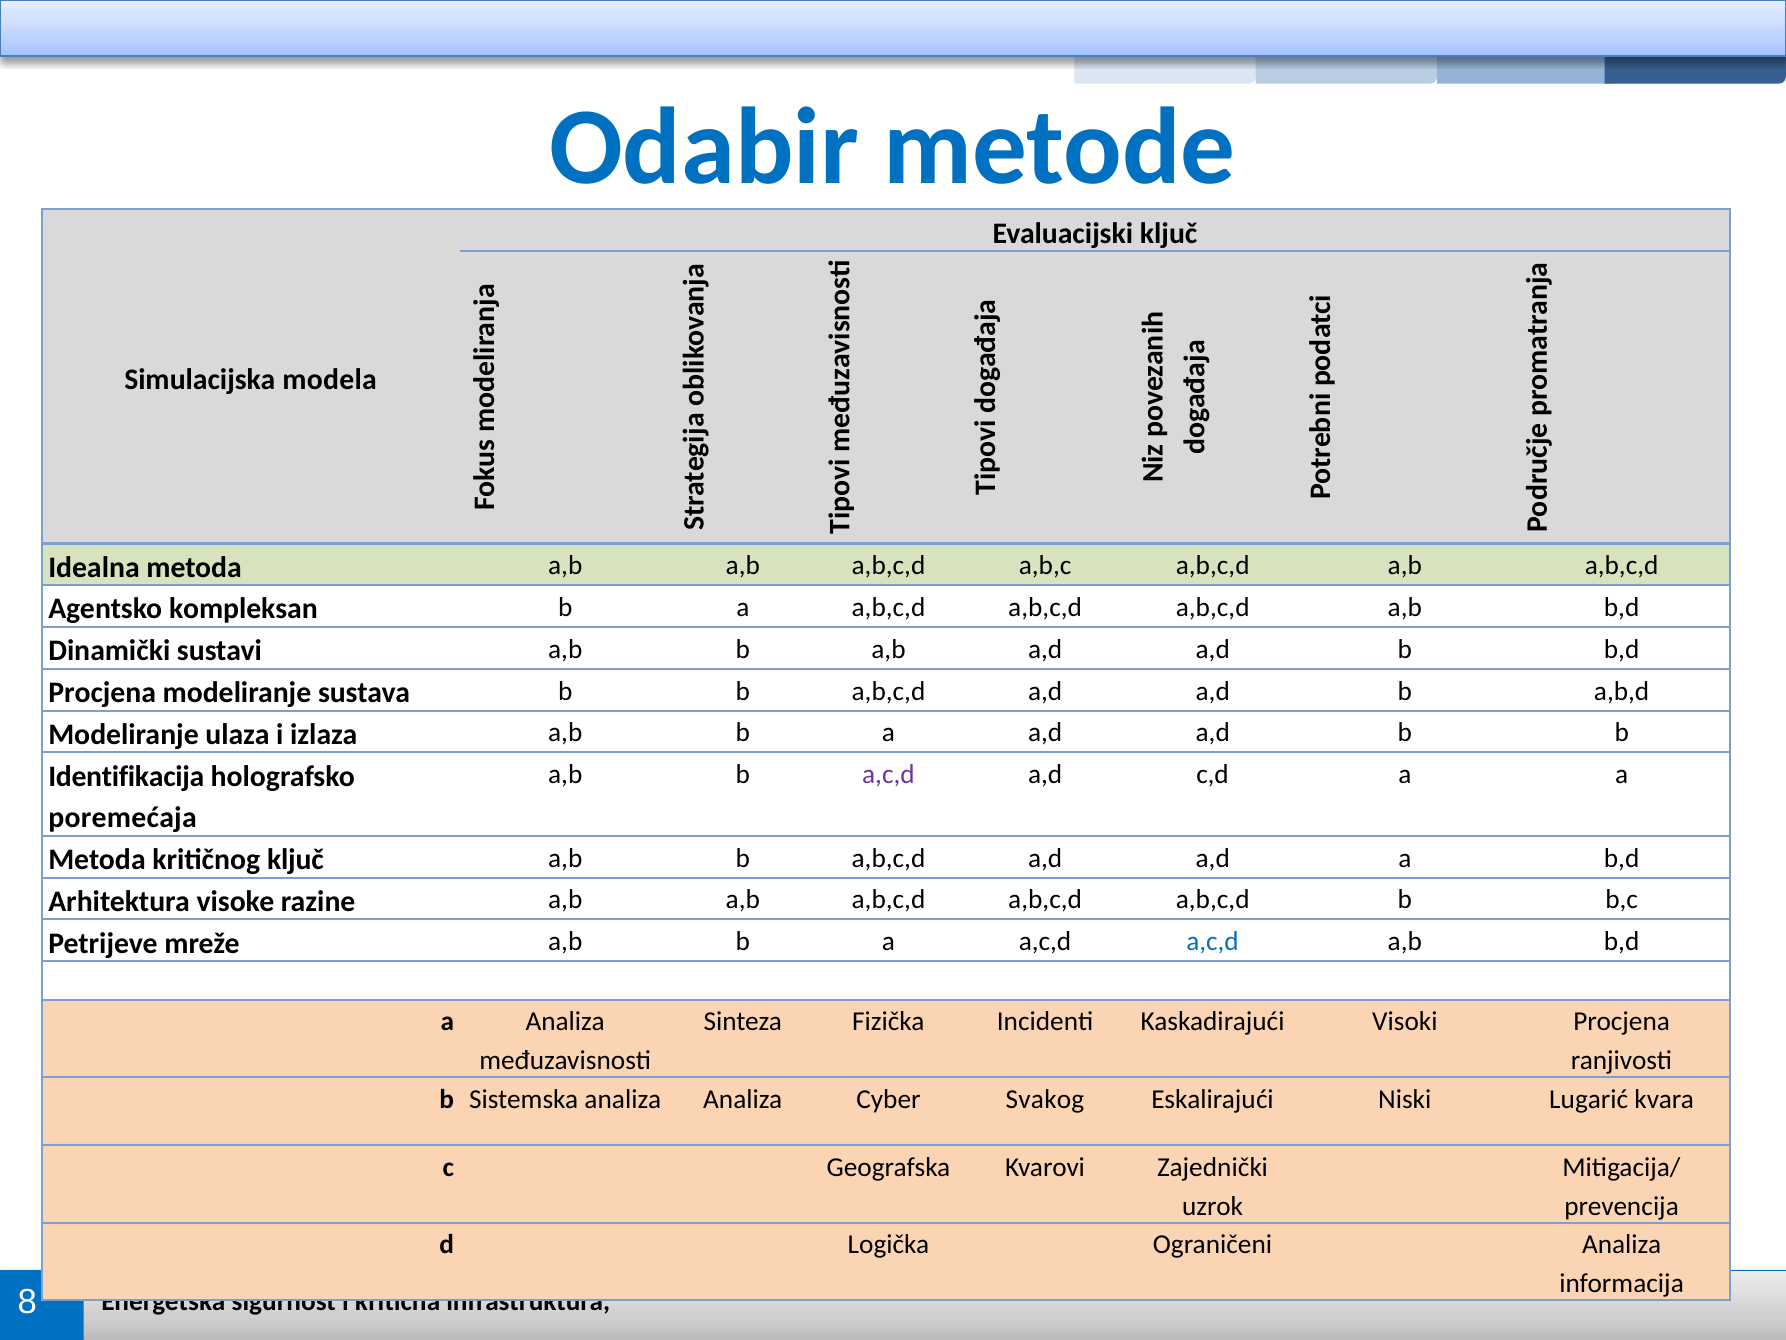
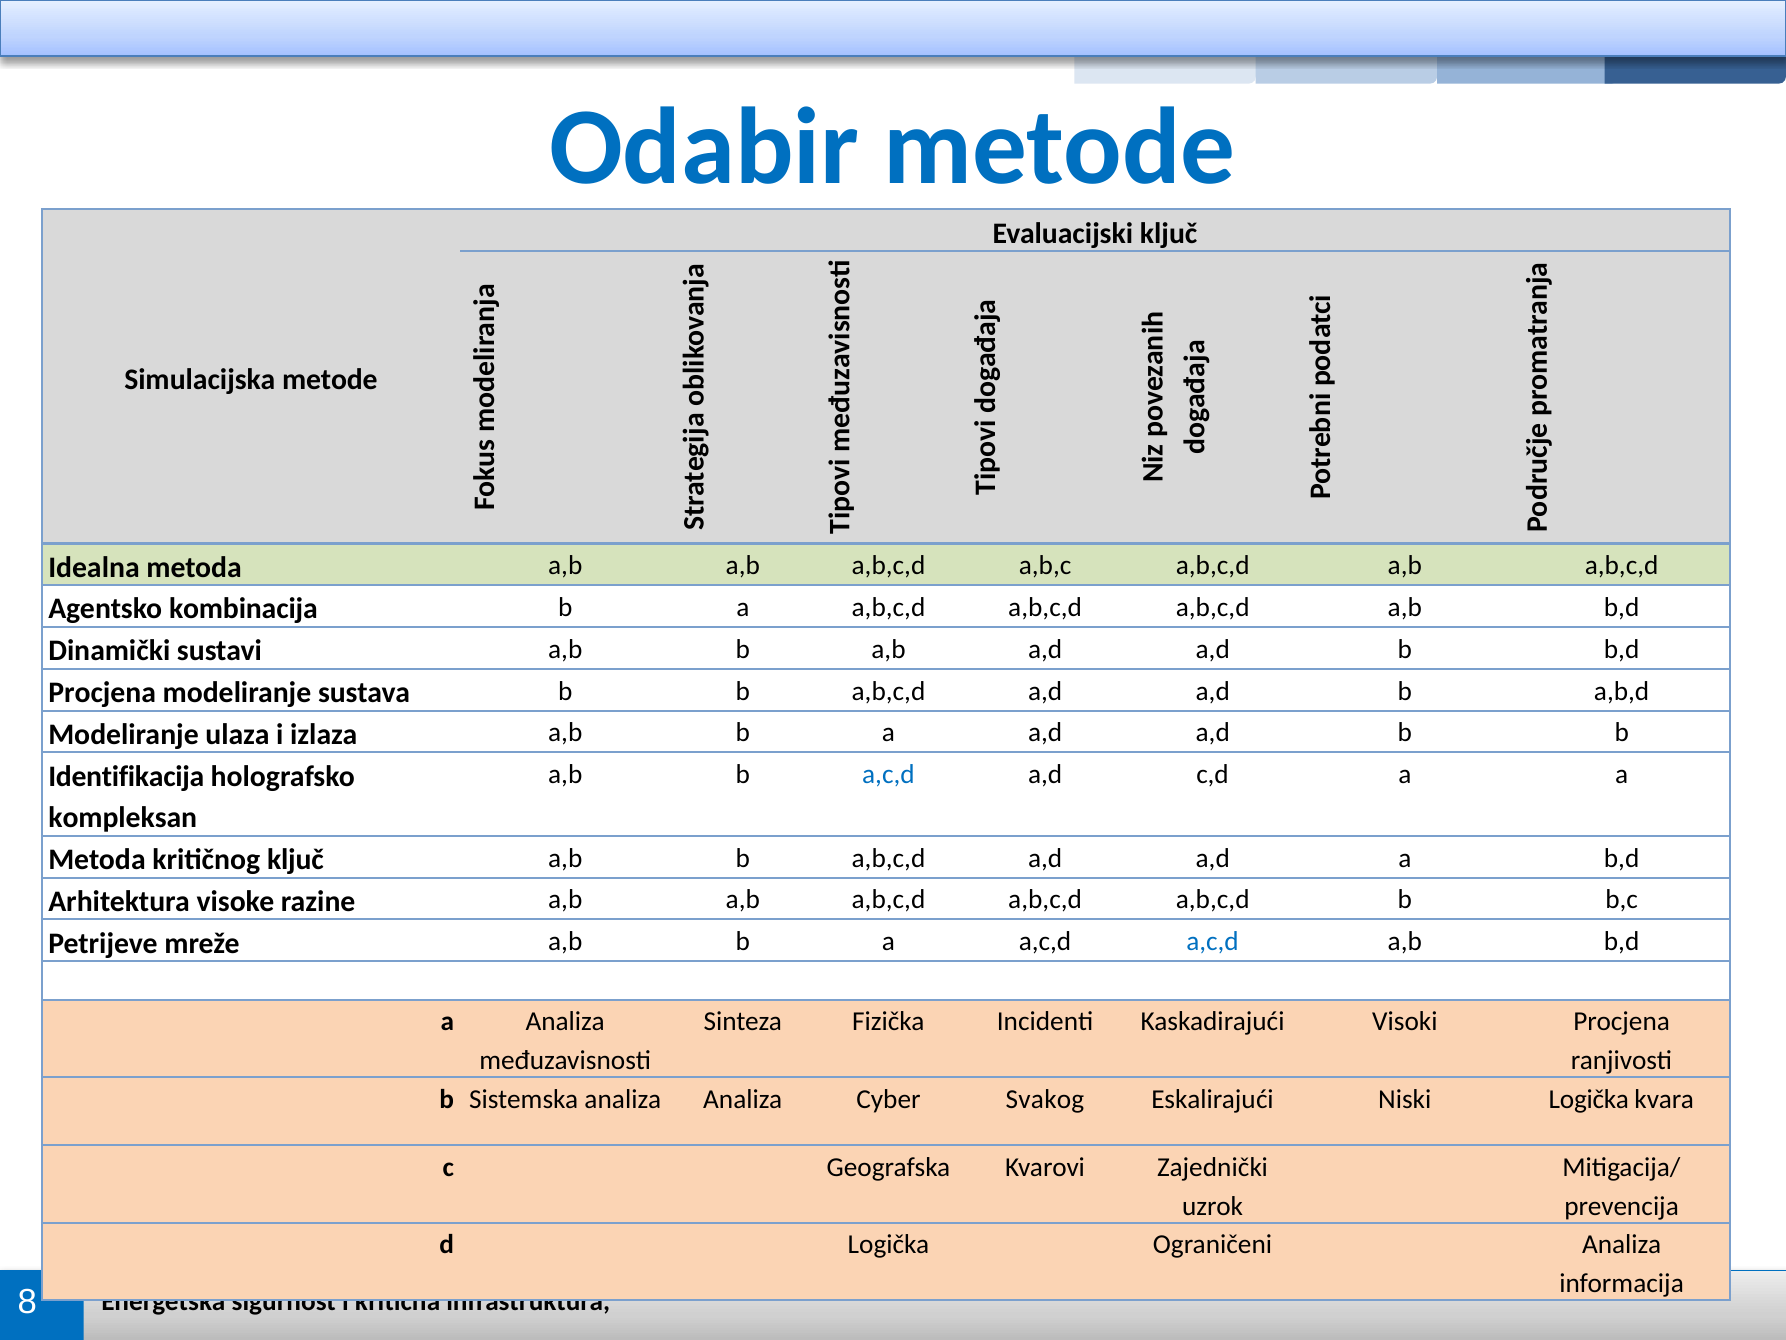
Simulacijska modela: modela -> metode (330, 379)
kompleksan: kompleksan -> kombinacija (243, 609)
a,c,d colour: purple -> blue (888, 774)
poremećaja: poremećaja -> kompleksan (123, 818)
Niski Lugarić: Lugarić -> Logička (1589, 1099)
